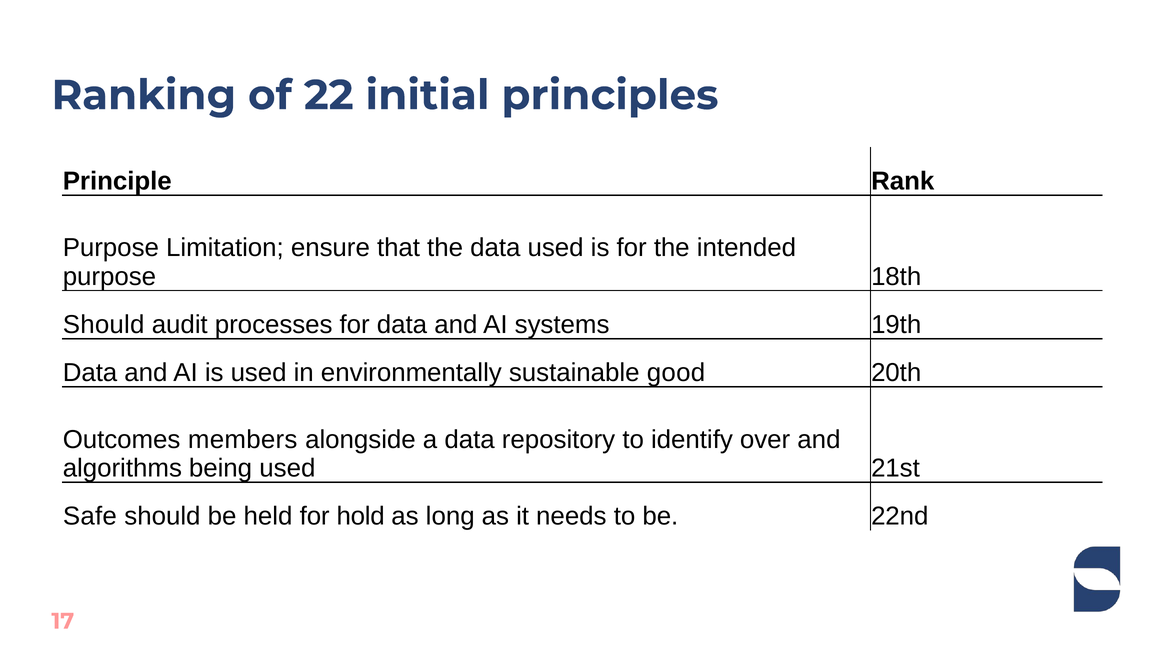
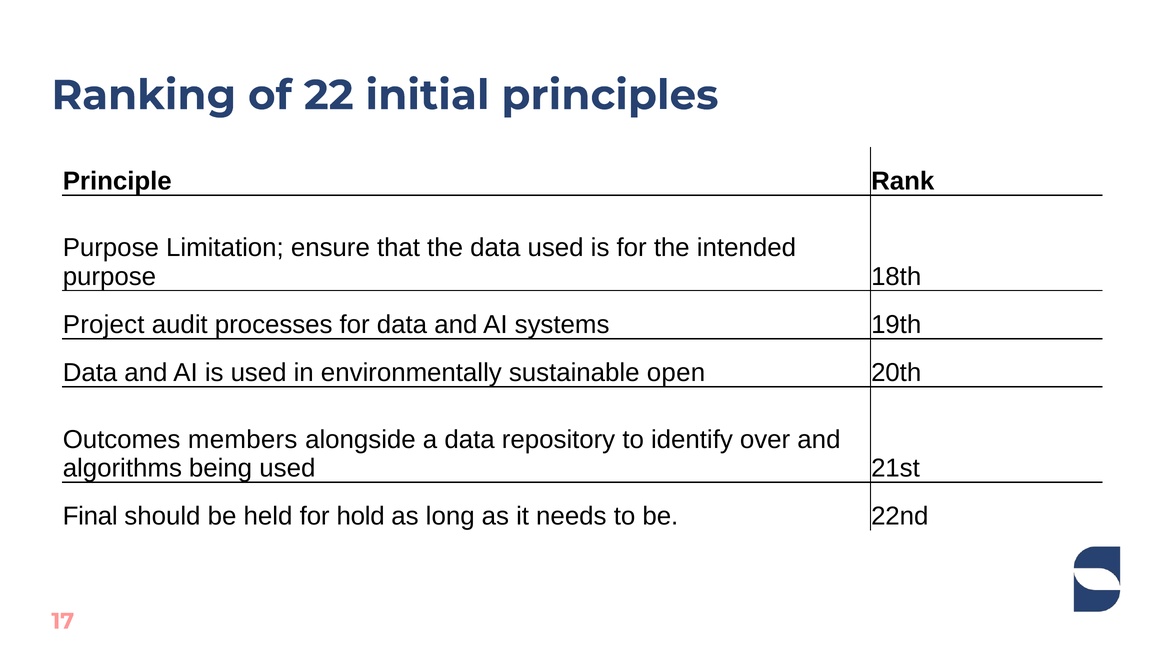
Should: Should -> Project (104, 325)
good: good -> open (676, 373)
Safe: Safe -> Final (90, 516)
